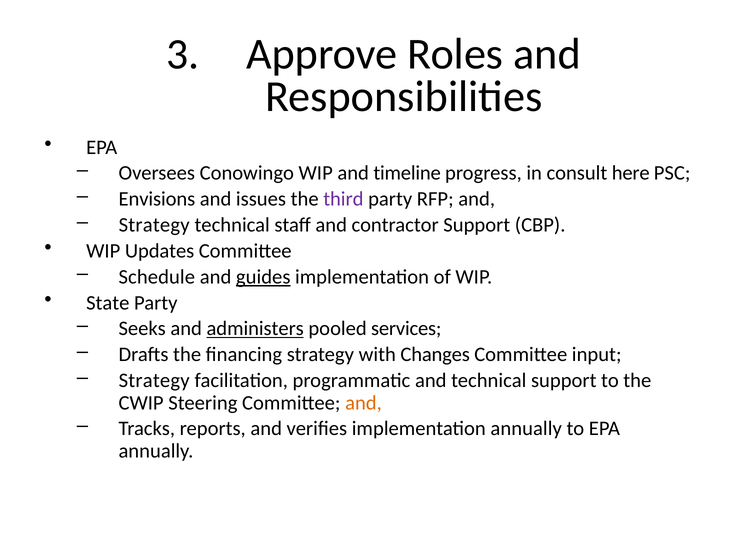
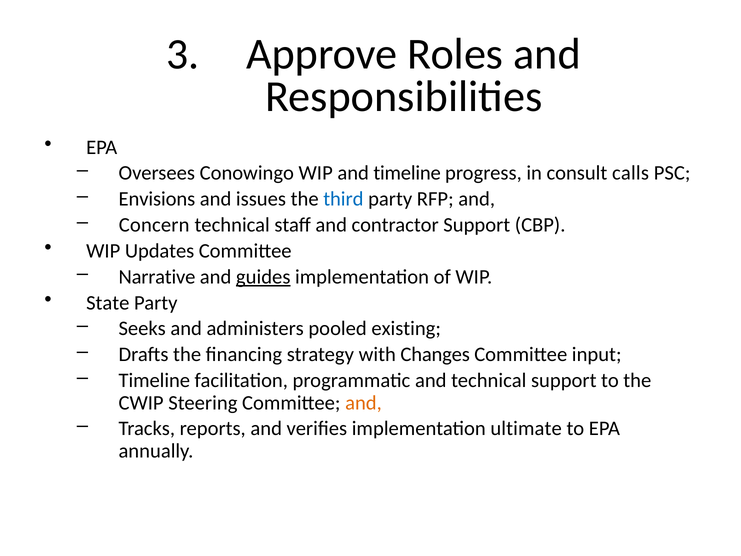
here: here -> calls (631, 173)
third colour: purple -> blue (343, 199)
Strategy: Strategy -> Concern (154, 225)
Schedule: Schedule -> Narrative (157, 277)
administers underline: present -> none (255, 329)
services: services -> existing (406, 329)
Strategy: Strategy -> Timeline (154, 380)
implementation annually: annually -> ultimate (526, 428)
